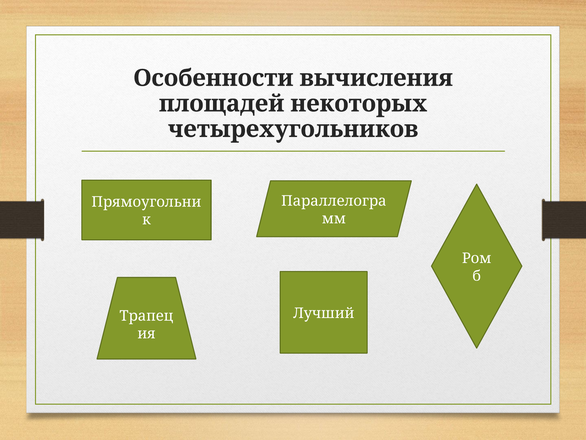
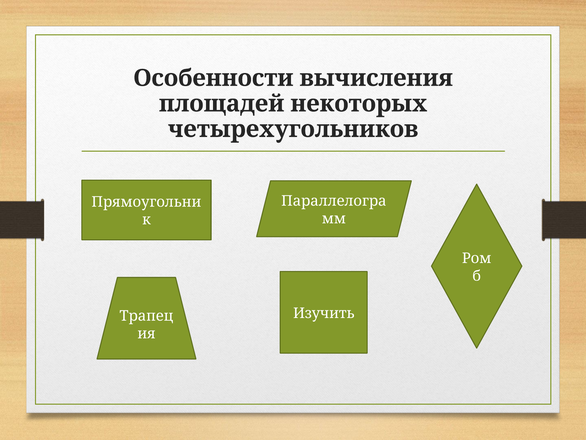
Лучший: Лучший -> Изучить (324, 313)
